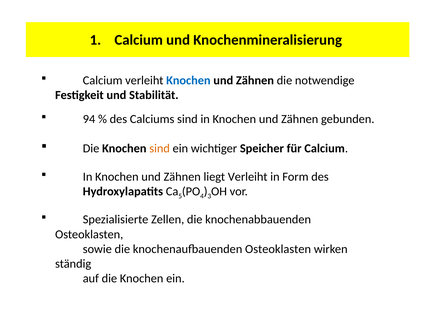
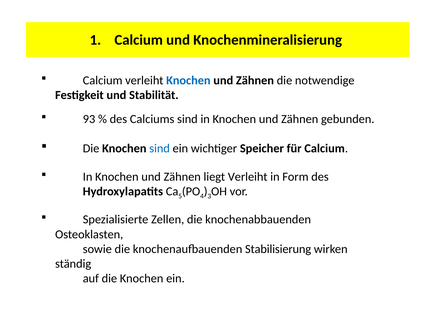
94: 94 -> 93 (89, 119)
sind colour: orange -> blue (160, 149)
knochenaufbauenden Osteoklasten: Osteoklasten -> Stabilisierung (278, 249)
